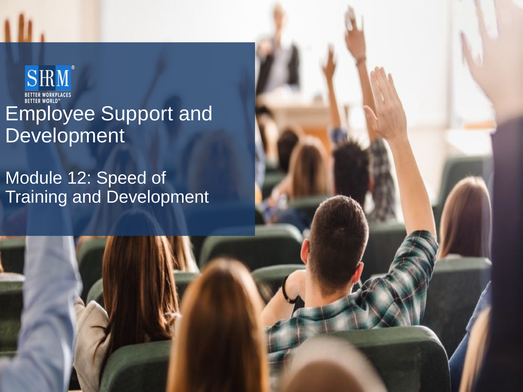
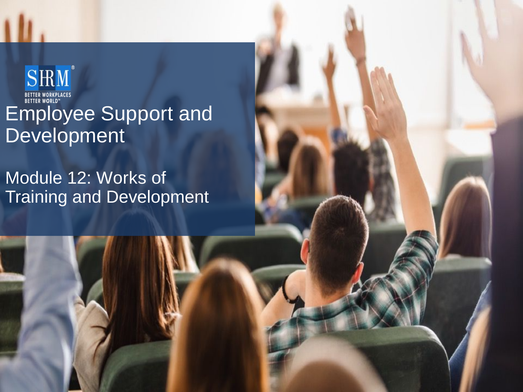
Speed: Speed -> Works (121, 178)
